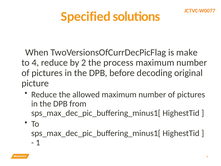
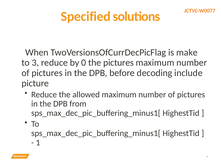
to 4: 4 -> 3 (35, 63)
2: 2 -> 0 (84, 63)
the process: process -> pictures (119, 63)
original: original -> include (188, 73)
